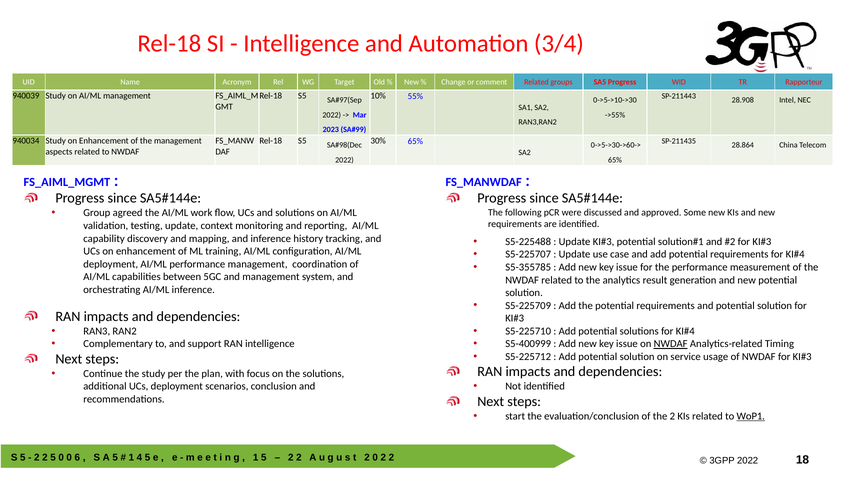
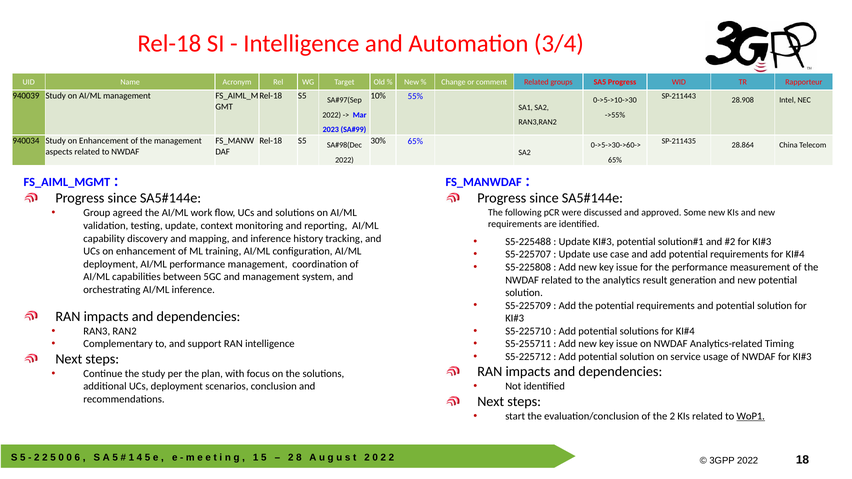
S5-355785: S5-355785 -> S5-225808 (528, 267)
S5-400999: S5-400999 -> S5-255711 (528, 344)
NWDAF underline: present -> none (671, 344)
2: 2 -> 8 (299, 458)
